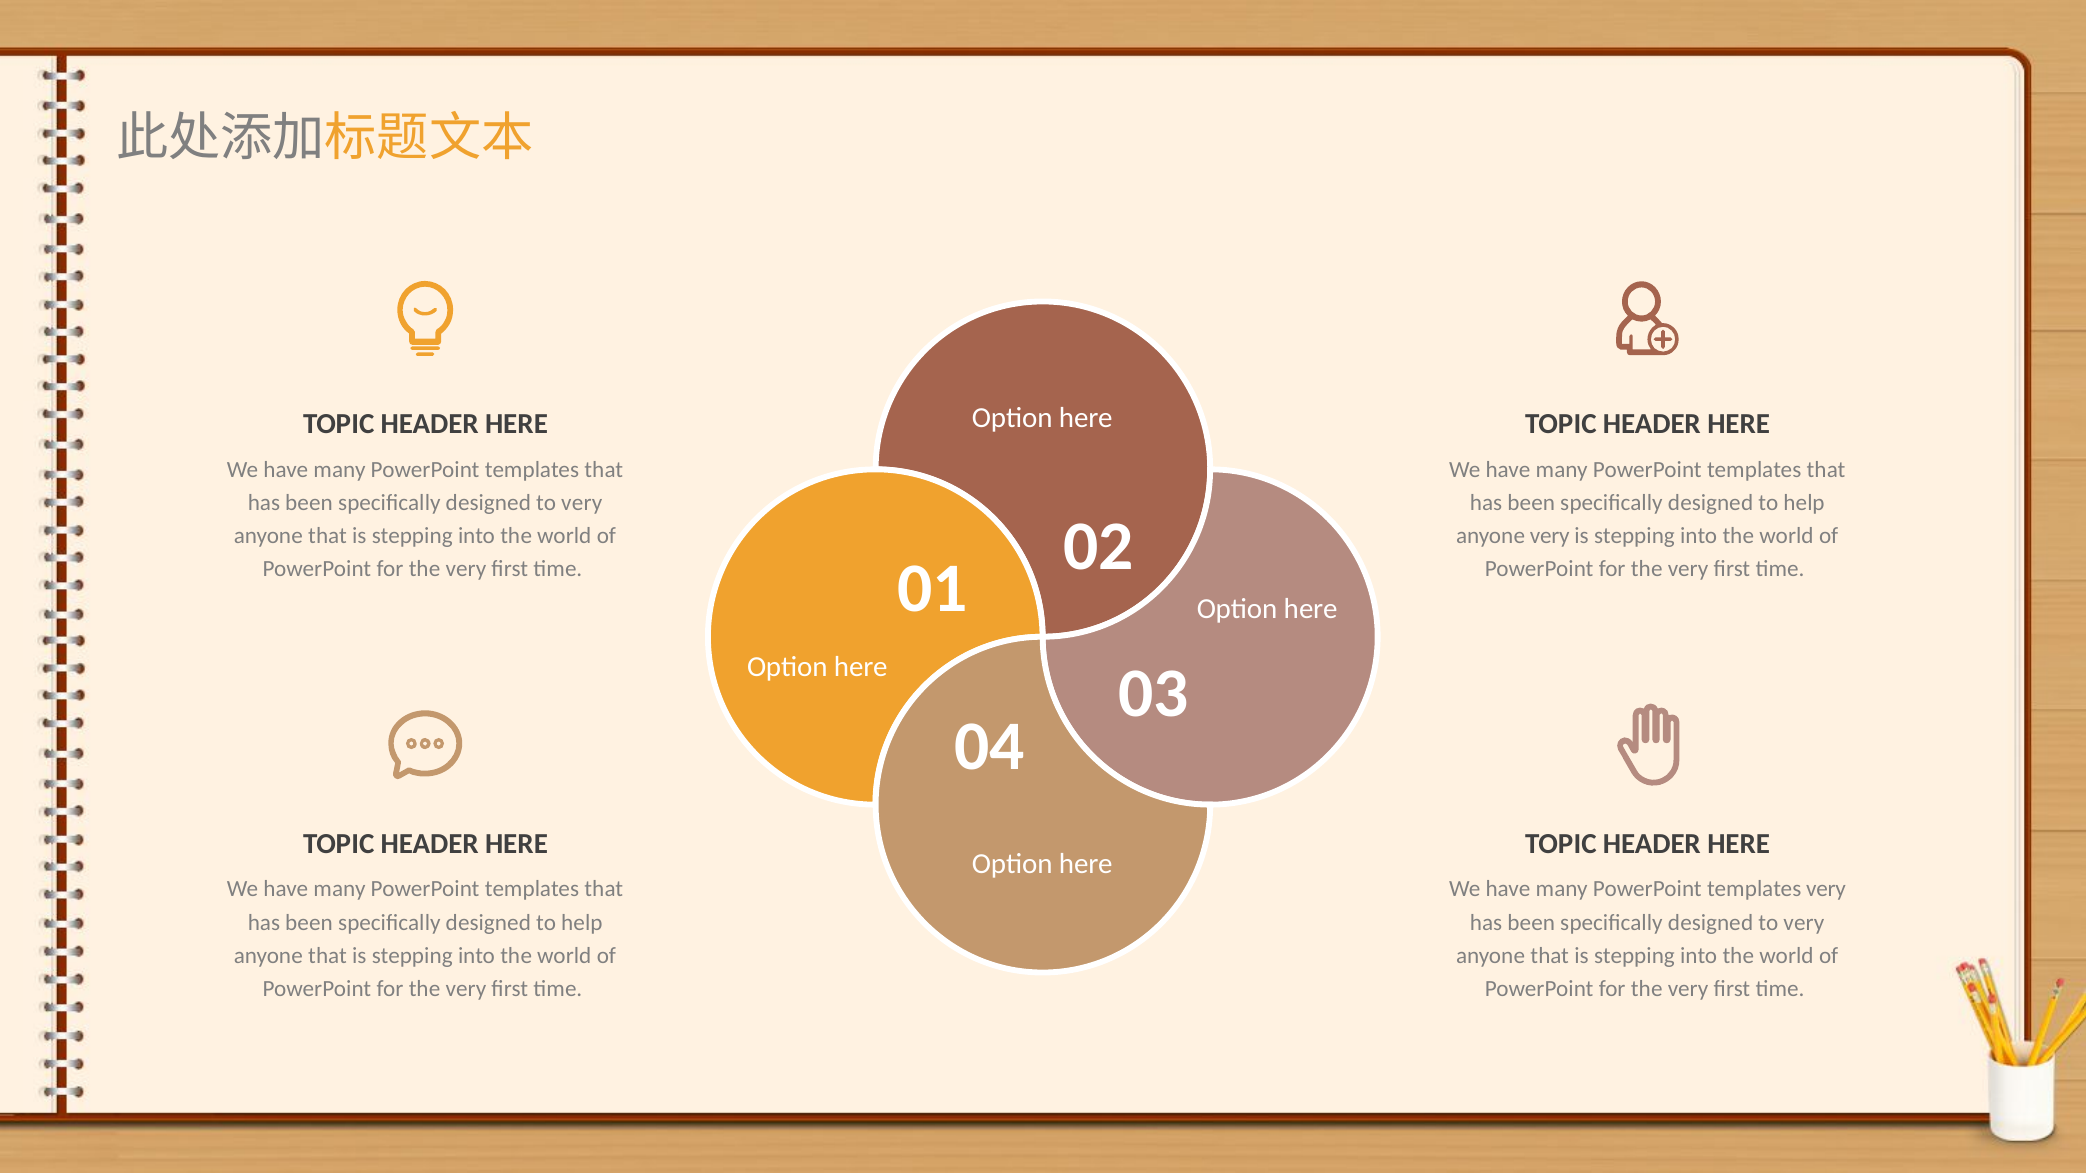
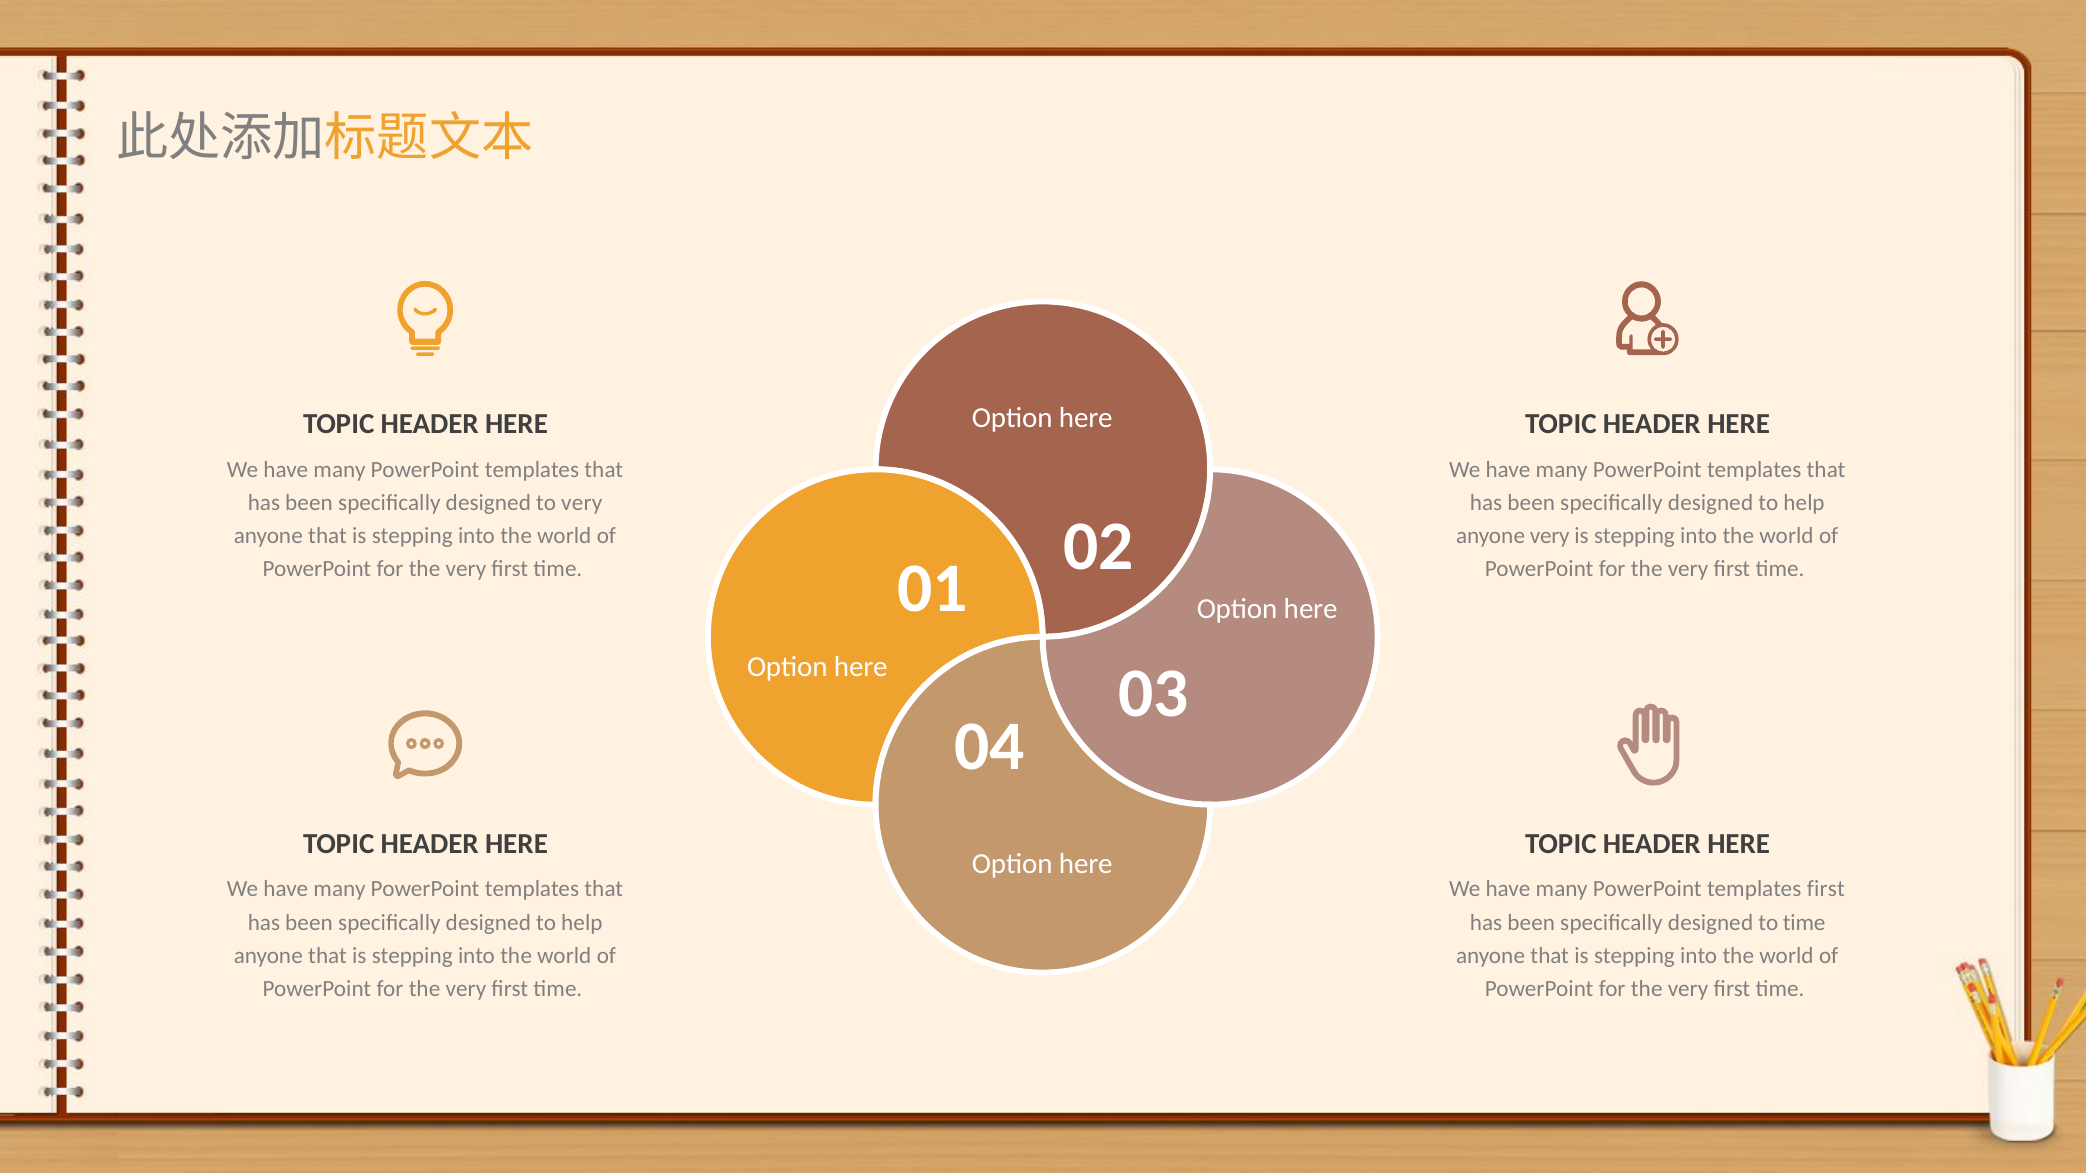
templates very: very -> first (1826, 890)
very: very -> time (1804, 923)
